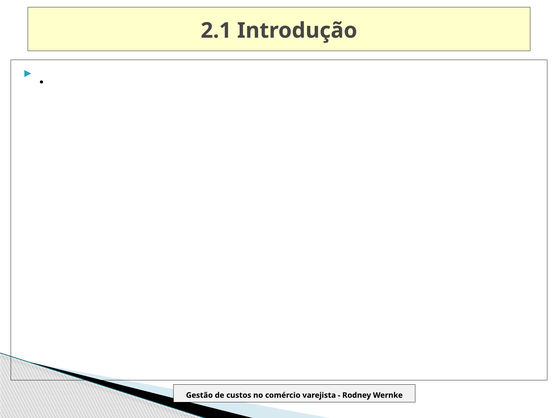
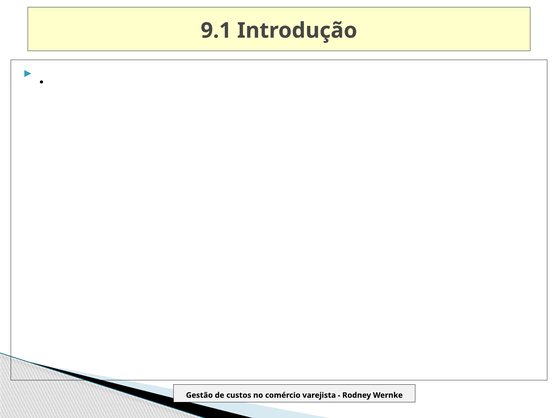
2.1: 2.1 -> 9.1 (216, 31)
